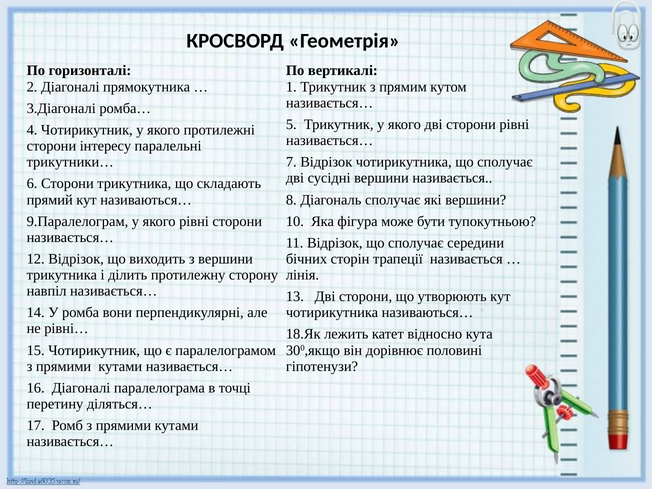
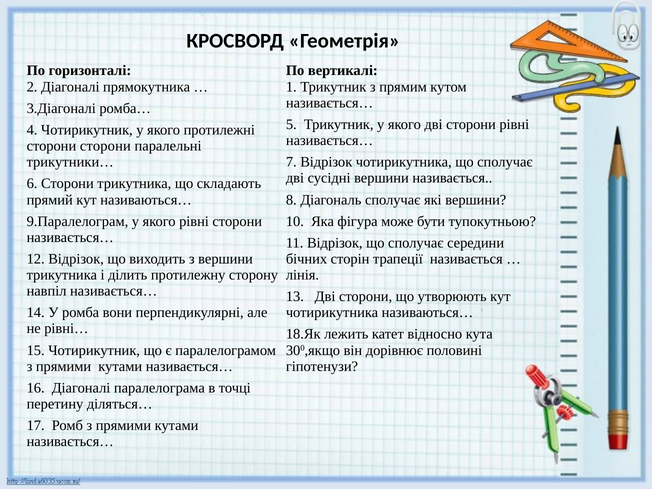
сторони інтересу: інтересу -> сторони (105, 146)
